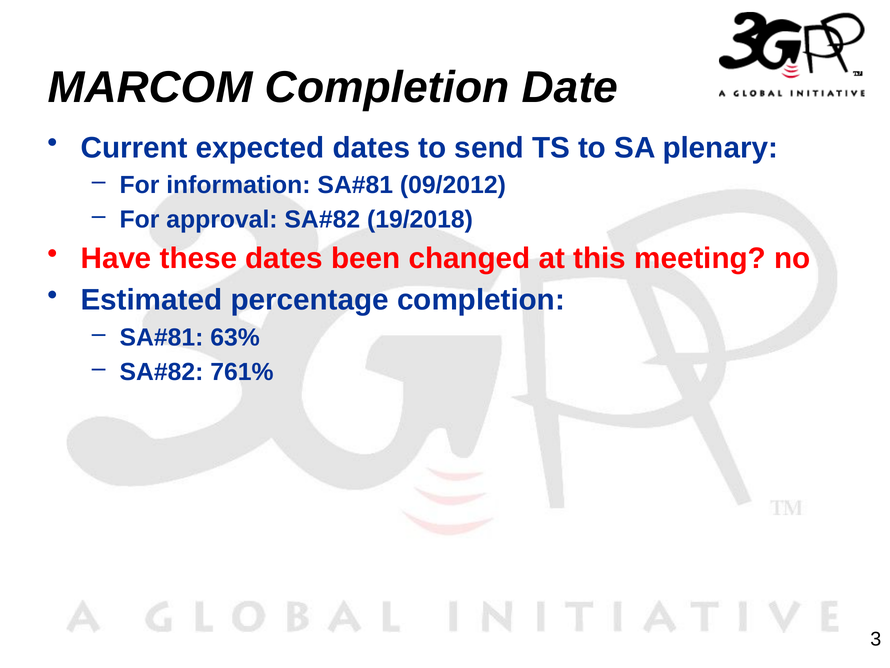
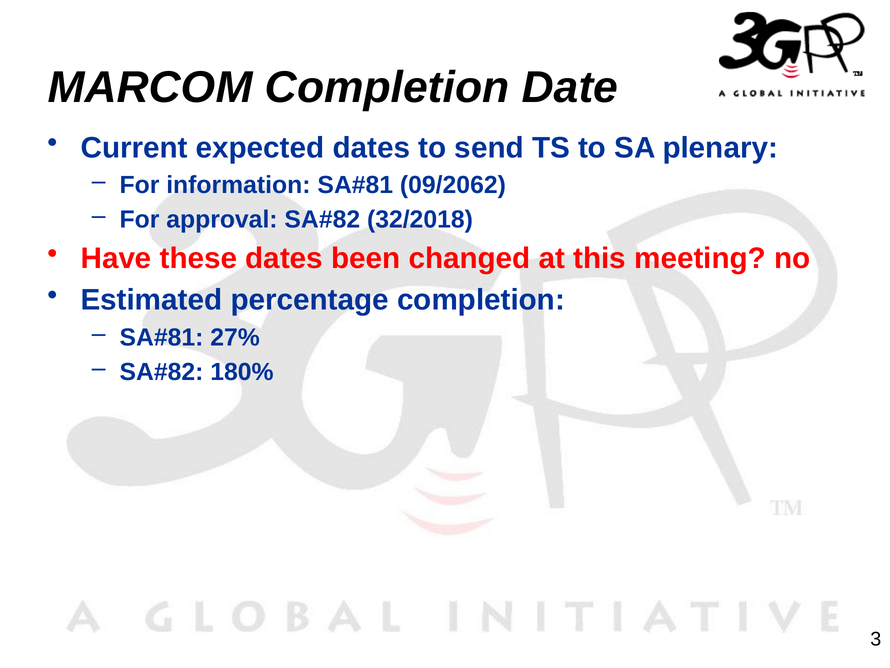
09/2012: 09/2012 -> 09/2062 (453, 185)
19/2018: 19/2018 -> 32/2018 (420, 219)
63%: 63% -> 27% (235, 337)
761%: 761% -> 180% (242, 372)
